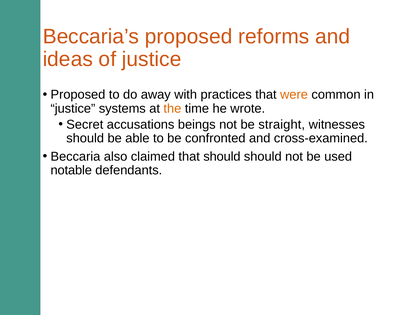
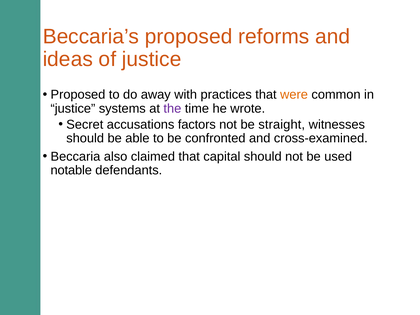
the colour: orange -> purple (172, 108)
beings: beings -> factors (197, 124)
that should: should -> capital (222, 157)
